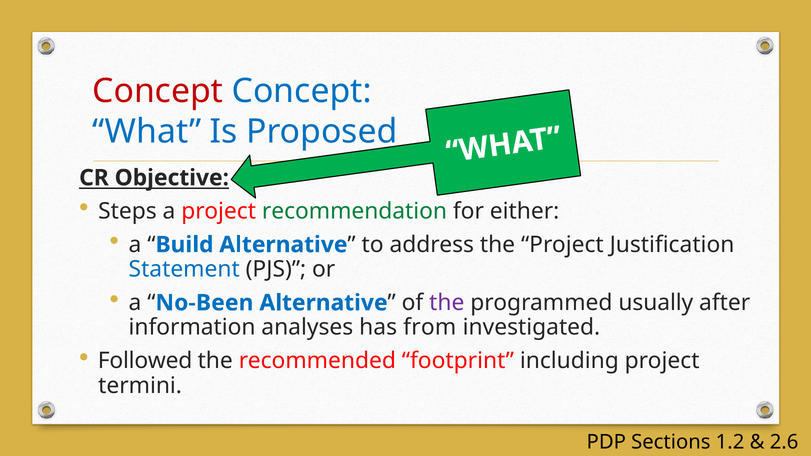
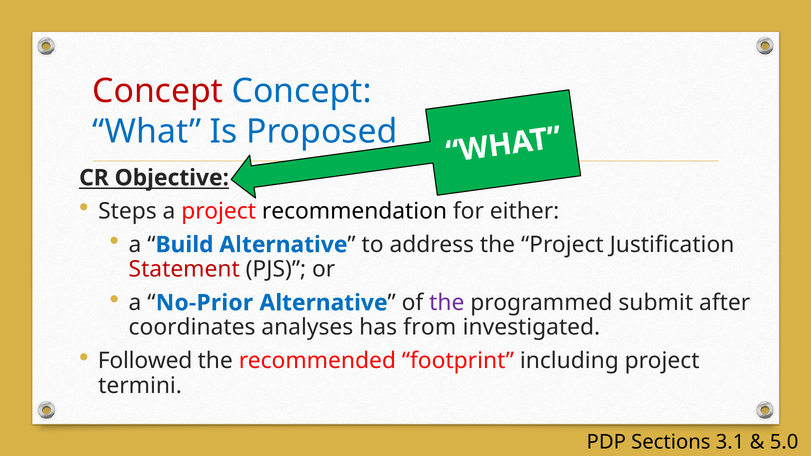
recommendation colour: green -> black (354, 211)
Statement colour: blue -> red (184, 269)
No-Been: No-Been -> No-Prior (204, 303)
usually: usually -> submit (656, 303)
information: information -> coordinates (192, 328)
1.2: 1.2 -> 3.1 (730, 442)
2.6: 2.6 -> 5.0 (784, 442)
